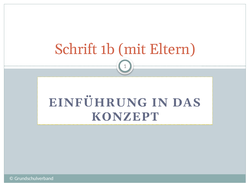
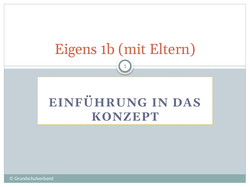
Schrift: Schrift -> Eigens (76, 49)
